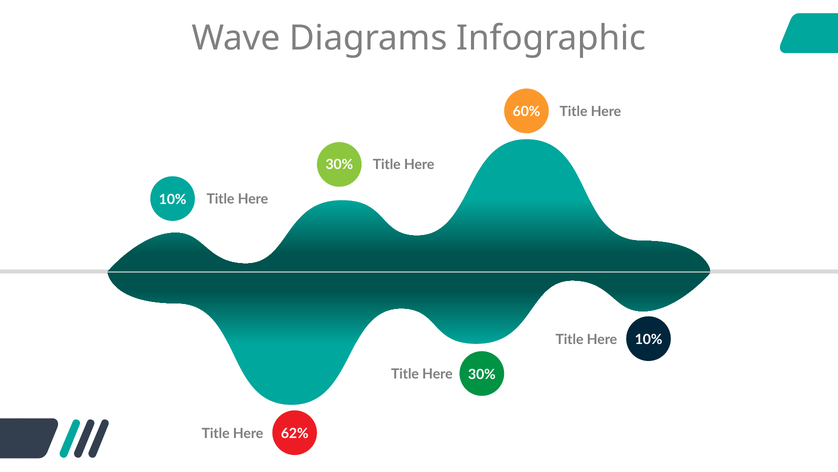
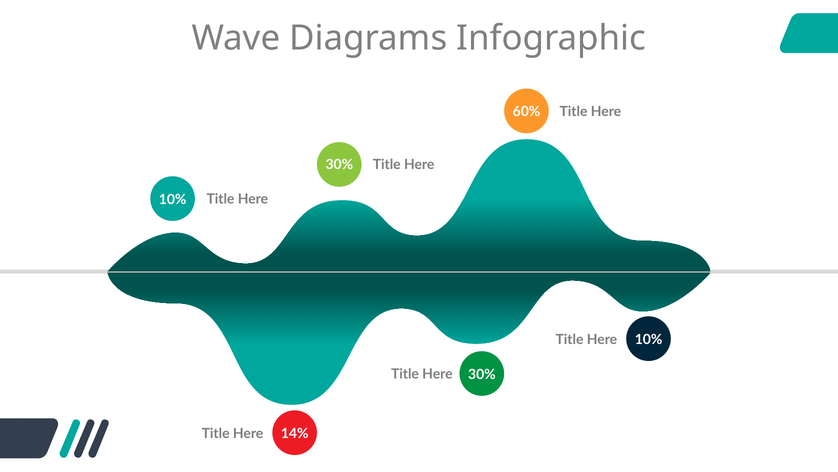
62%: 62% -> 14% (295, 433)
